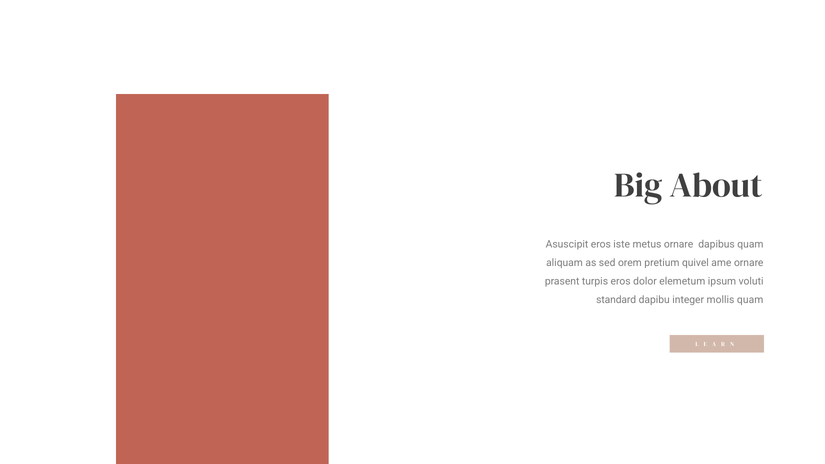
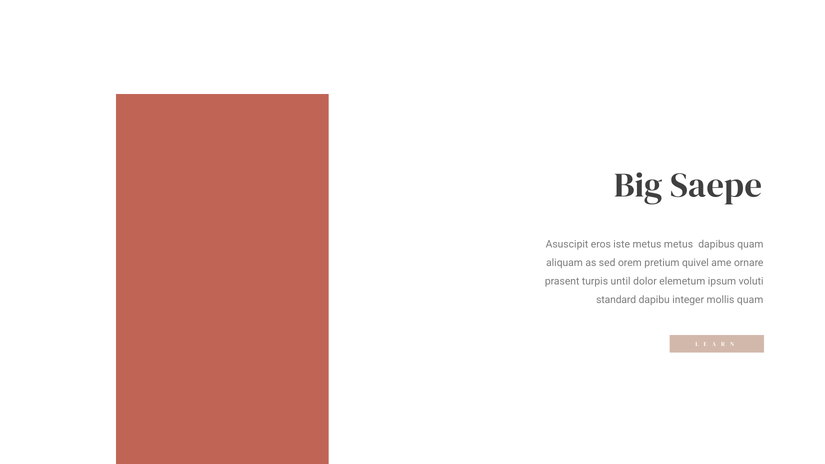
About: About -> Saepe (716, 185)
metus ornare: ornare -> metus (679, 244)
turpis eros: eros -> until (621, 281)
